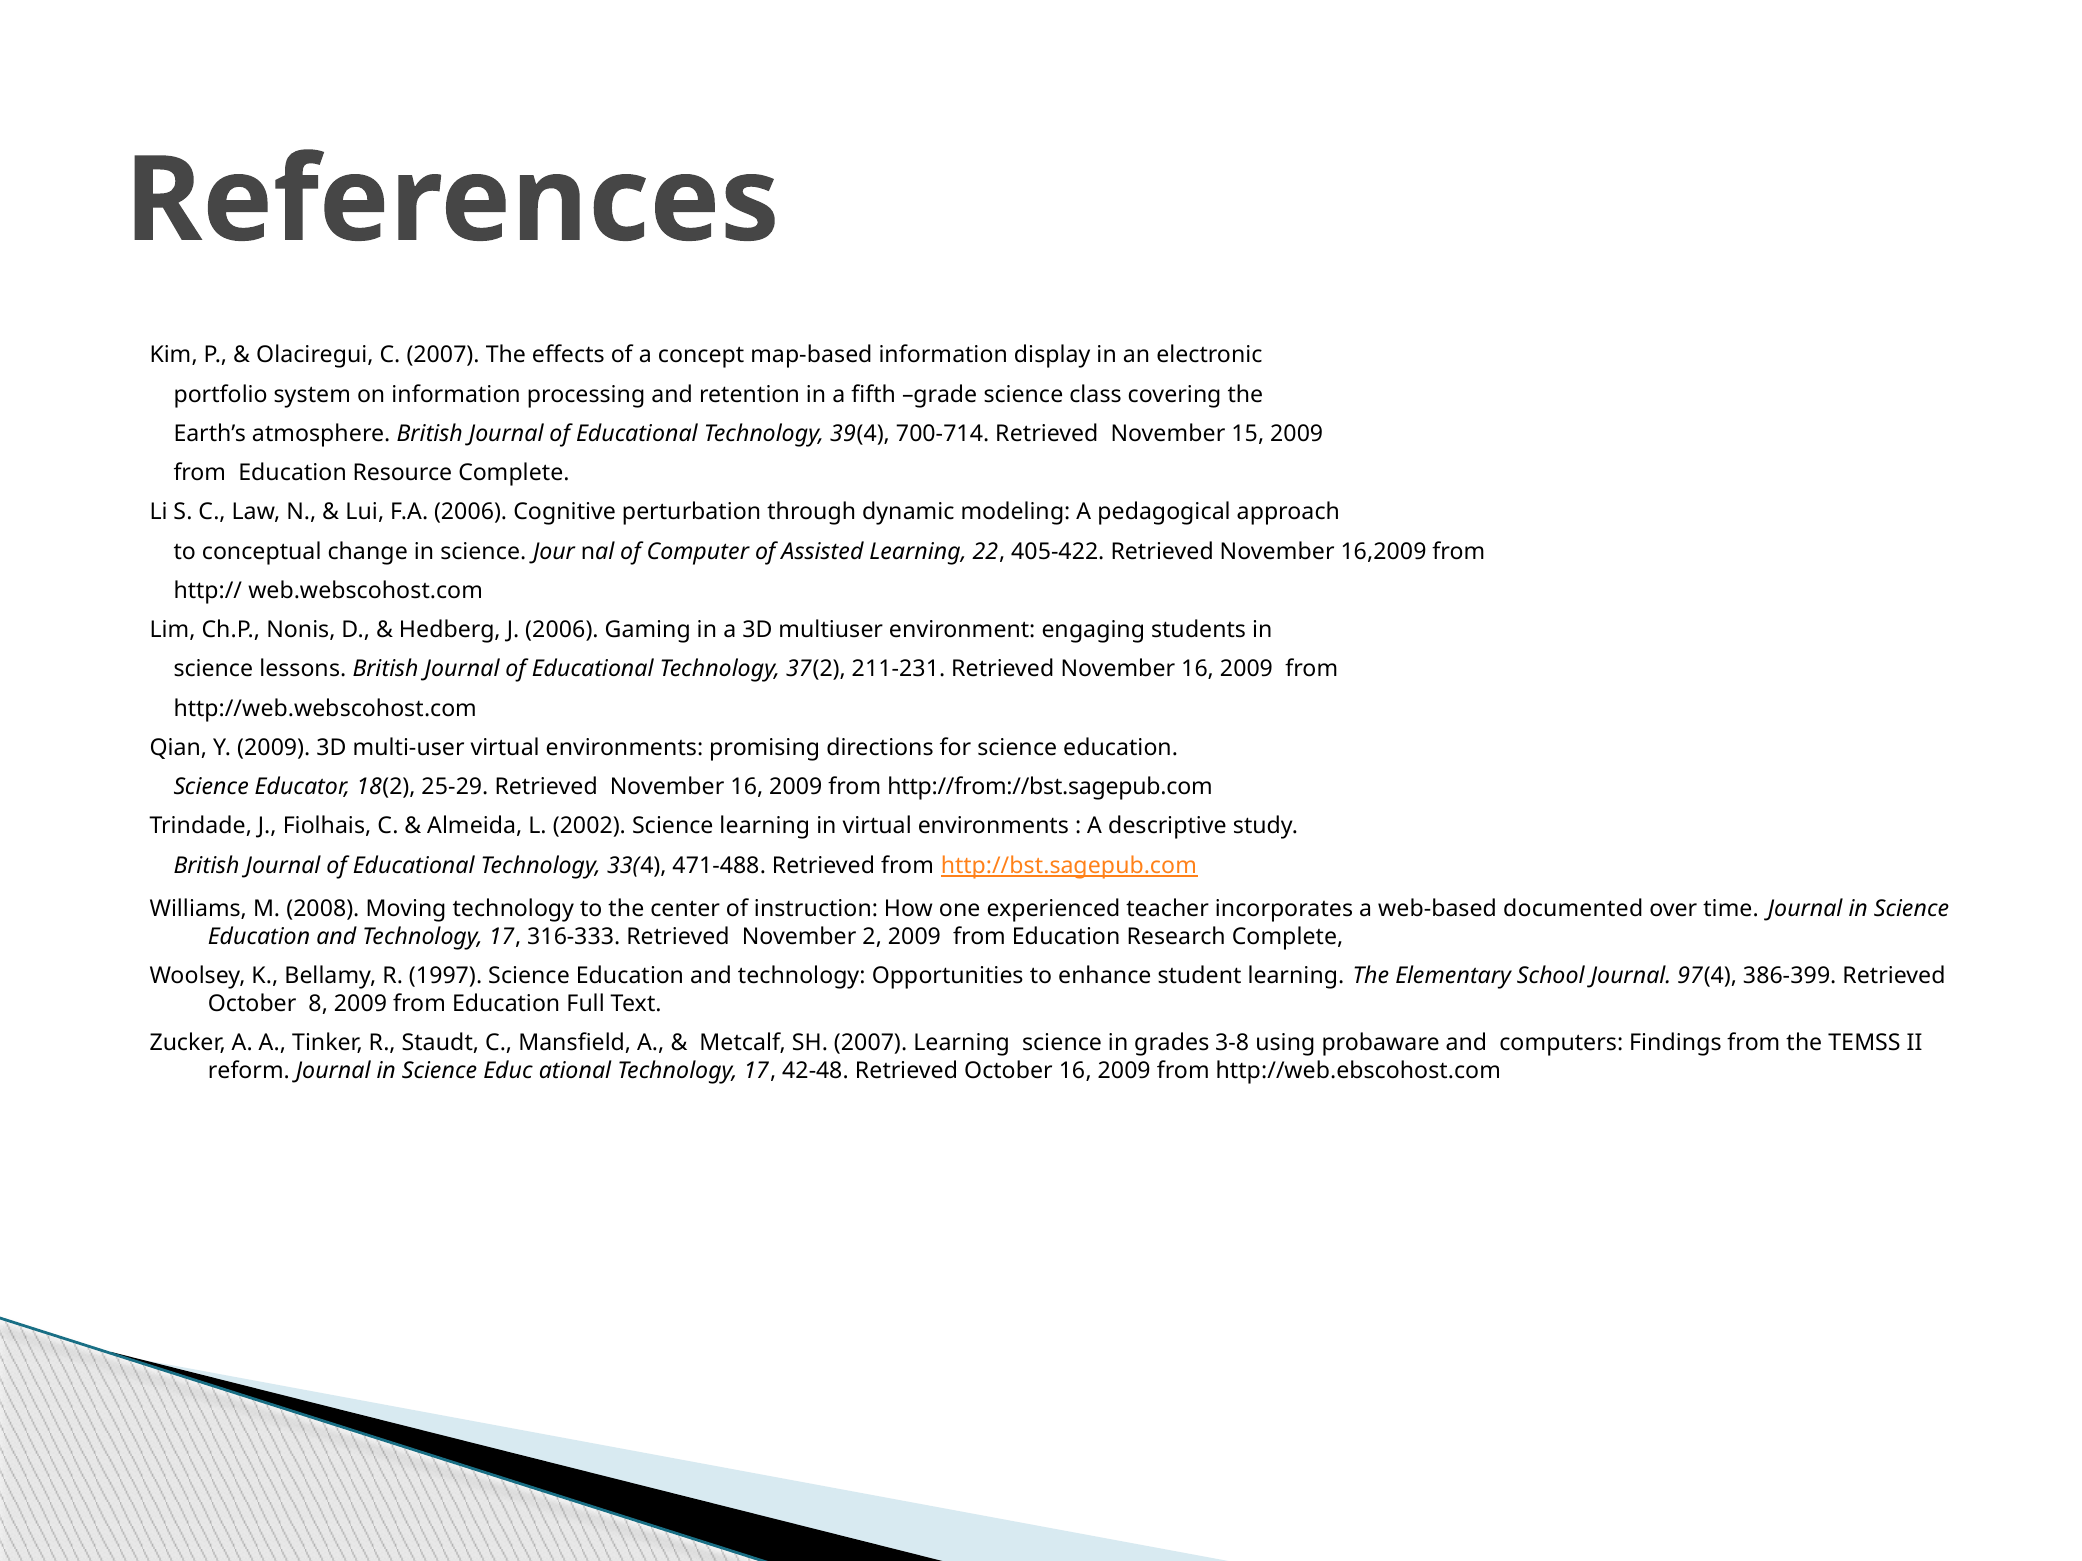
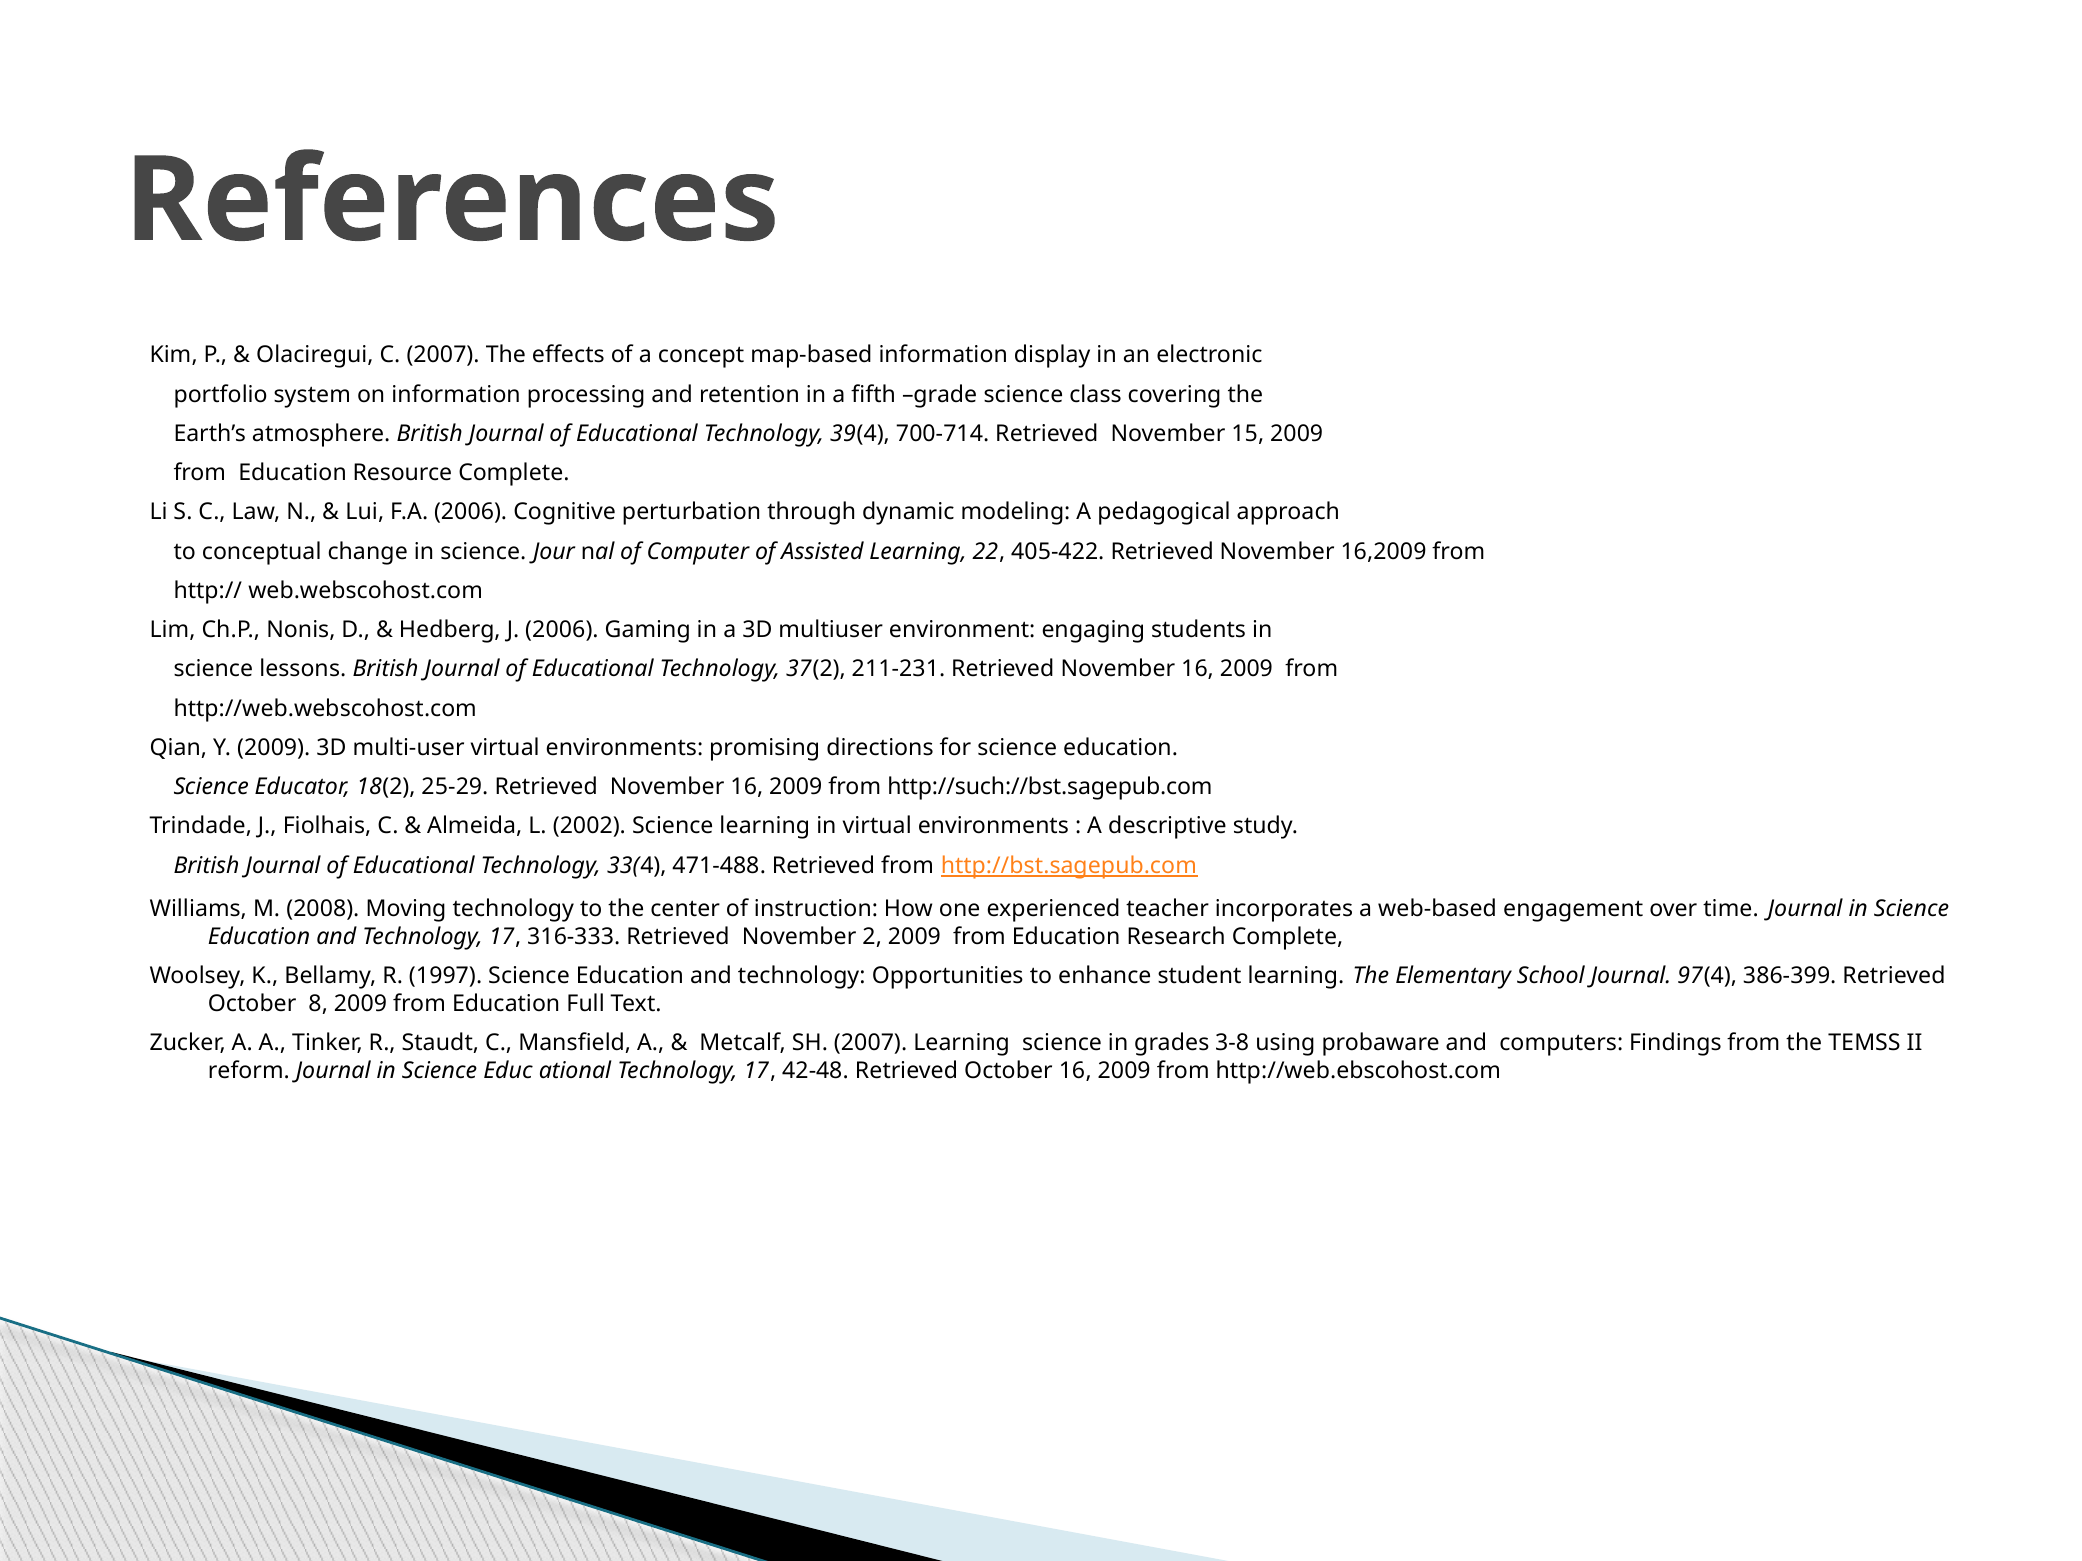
http://from://bst.sagepub.com: http://from://bst.sagepub.com -> http://such://bst.sagepub.com (1050, 787)
documented: documented -> engagement (1573, 909)
